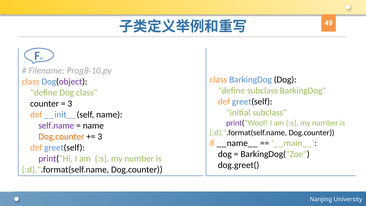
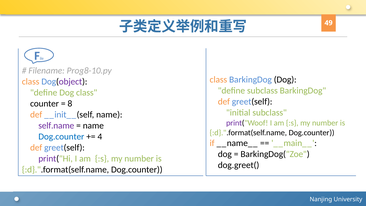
3: 3 -> 8 (70, 104)
Dog.counter colour: orange -> blue (61, 136)
3: 3 -> 4 (100, 136)
